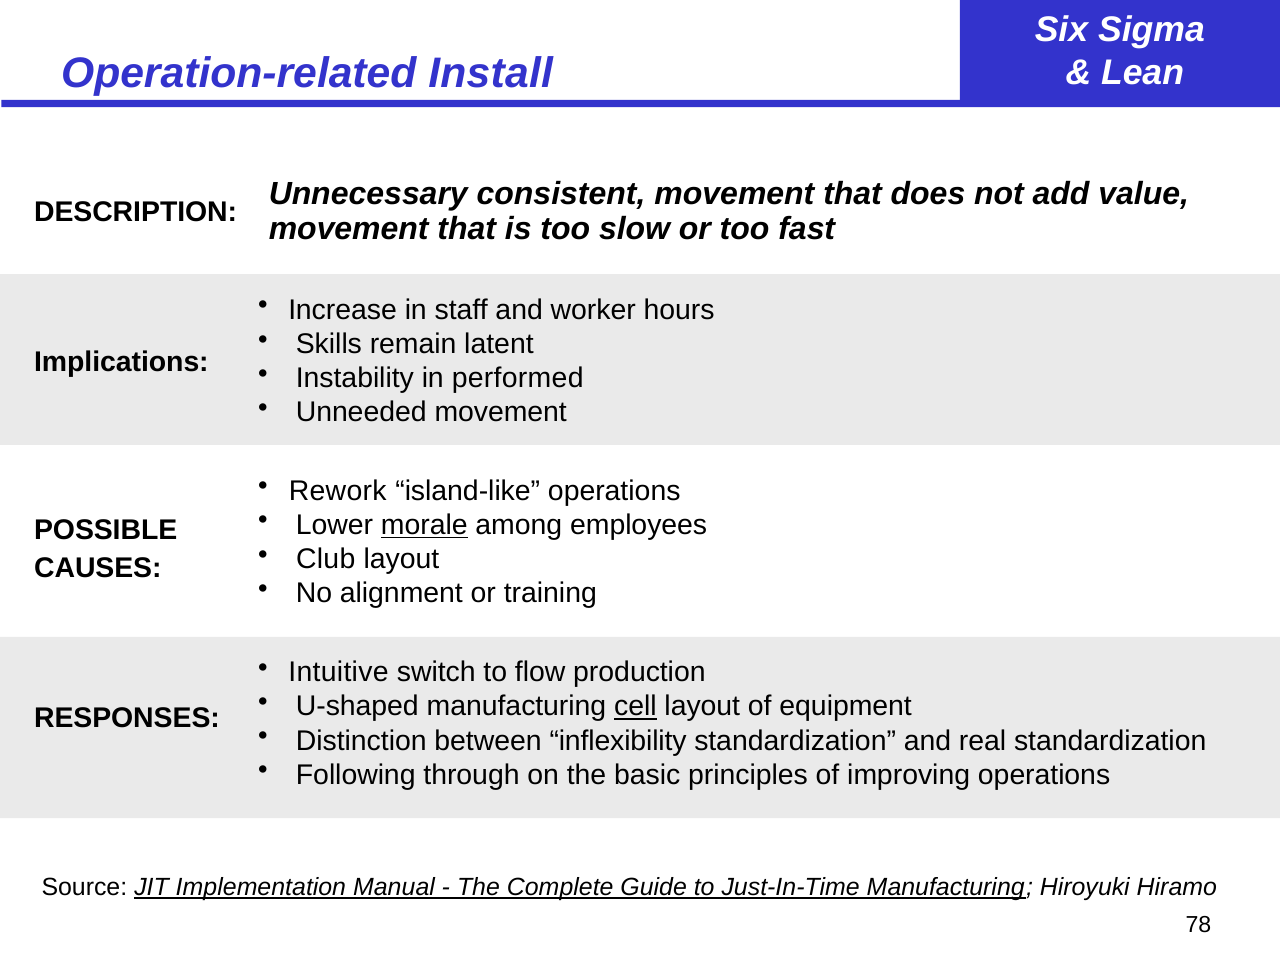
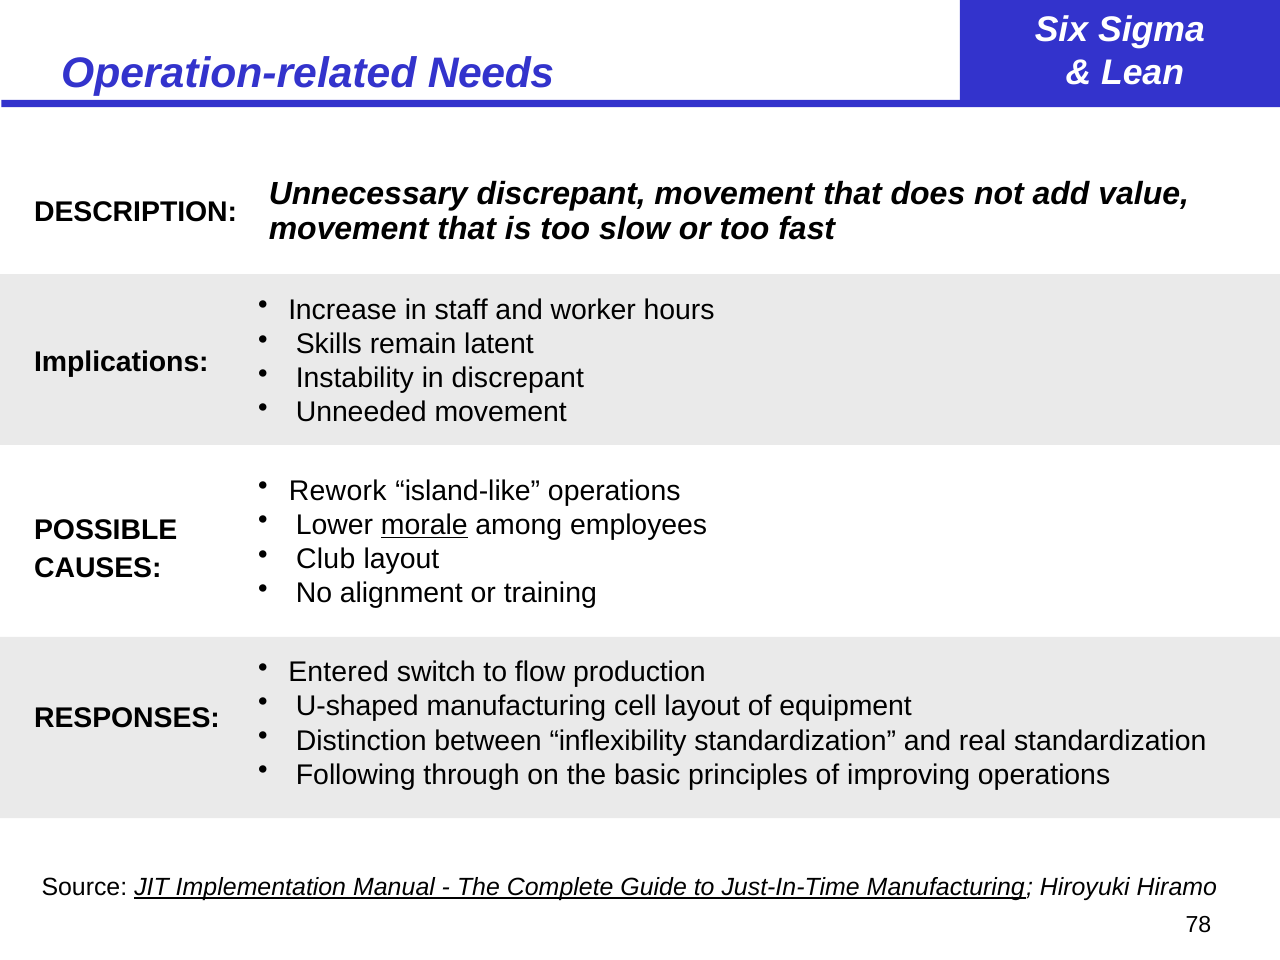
Install: Install -> Needs (491, 73)
Unnecessary consistent: consistent -> discrepant (561, 194)
in performed: performed -> discrepant (518, 379)
Intuitive: Intuitive -> Entered (339, 672)
cell underline: present -> none (635, 707)
